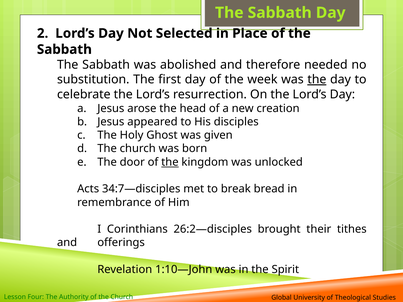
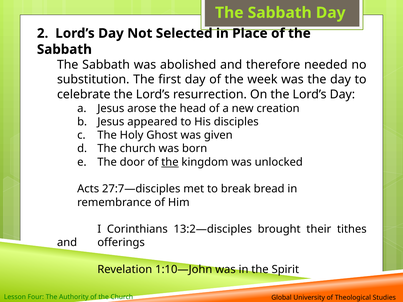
the underline: present -> none (317, 80)
34:7—disciples: 34:7—disciples -> 27:7—disciples (141, 189)
26:2—disciples: 26:2—disciples -> 13:2—disciples (213, 229)
